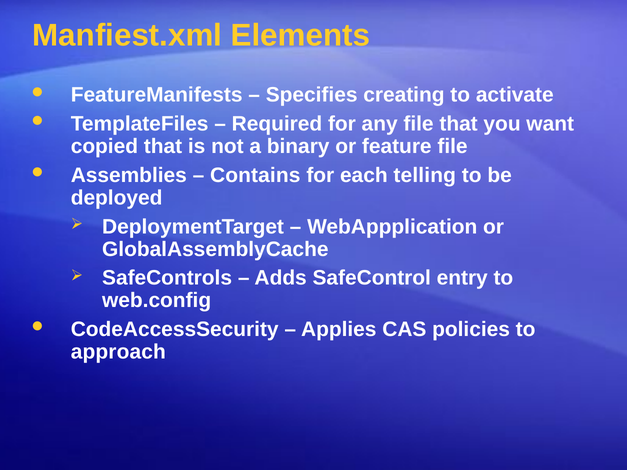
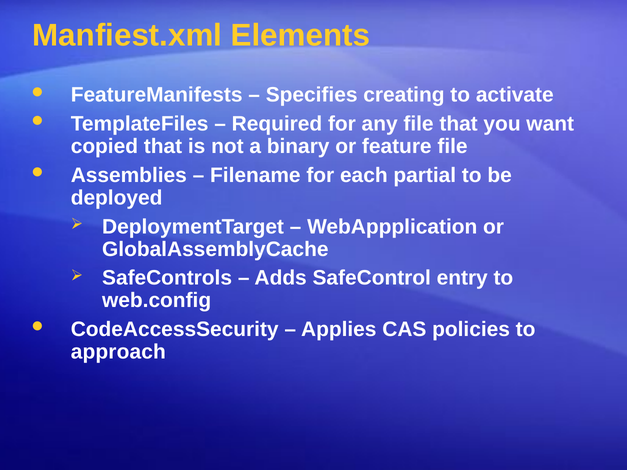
Contains: Contains -> Filename (255, 175)
telling: telling -> partial (425, 175)
